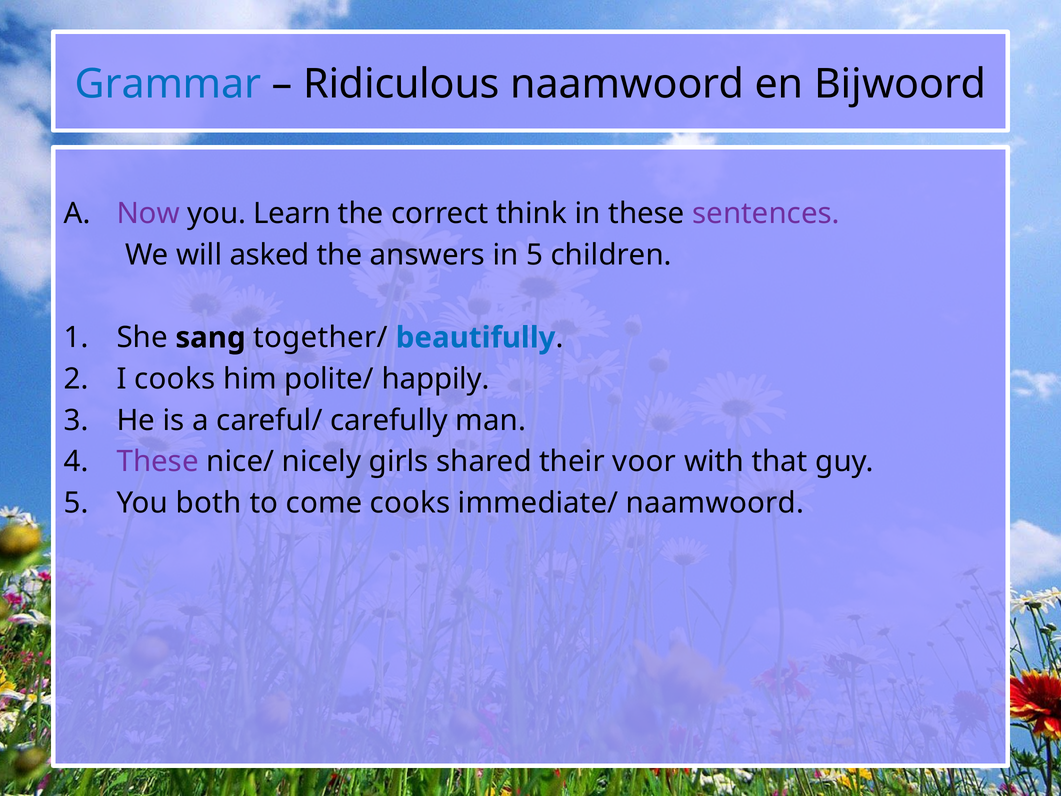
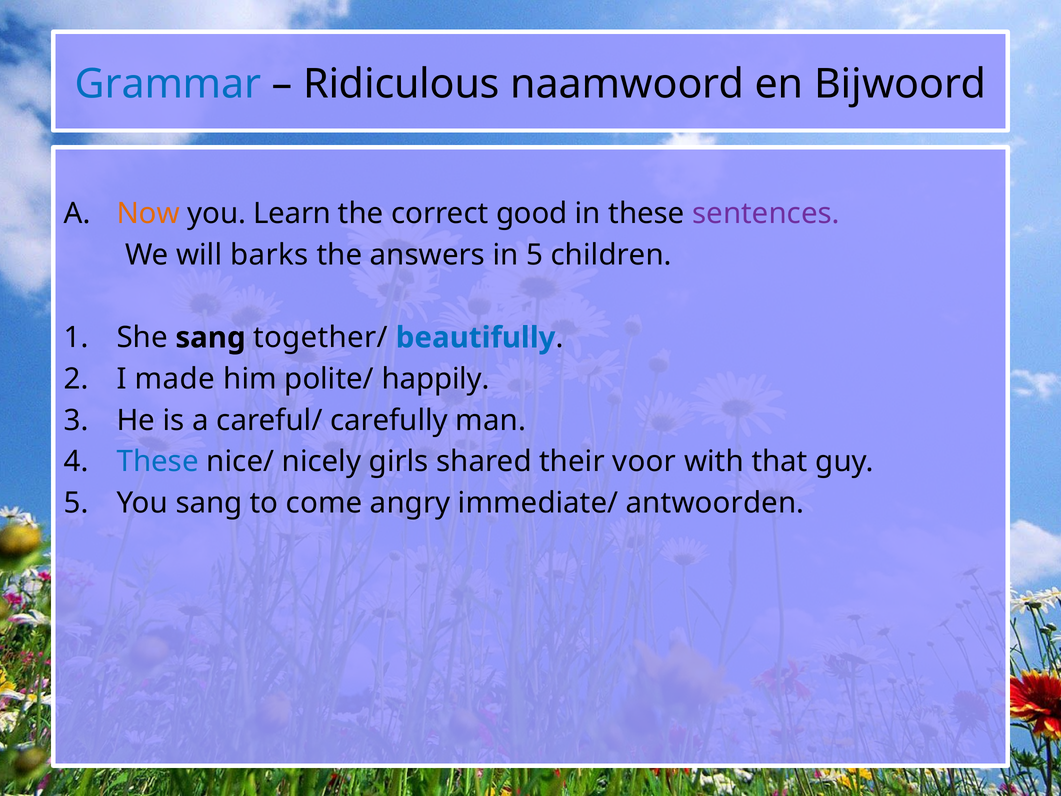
Now colour: purple -> orange (148, 214)
think: think -> good (532, 214)
asked: asked -> barks (269, 255)
I cooks: cooks -> made (175, 379)
These colour: purple -> blue (158, 461)
You both: both -> sang (209, 503)
come cooks: cooks -> angry (410, 503)
immediate/ naamwoord: naamwoord -> antwoorden (715, 503)
